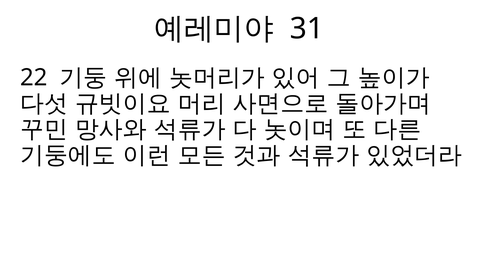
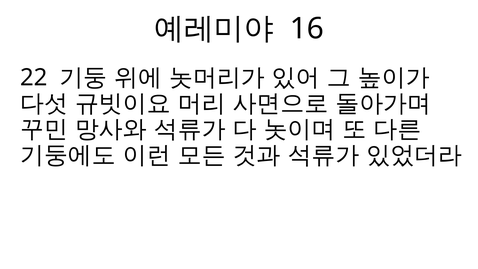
31: 31 -> 16 (307, 29)
